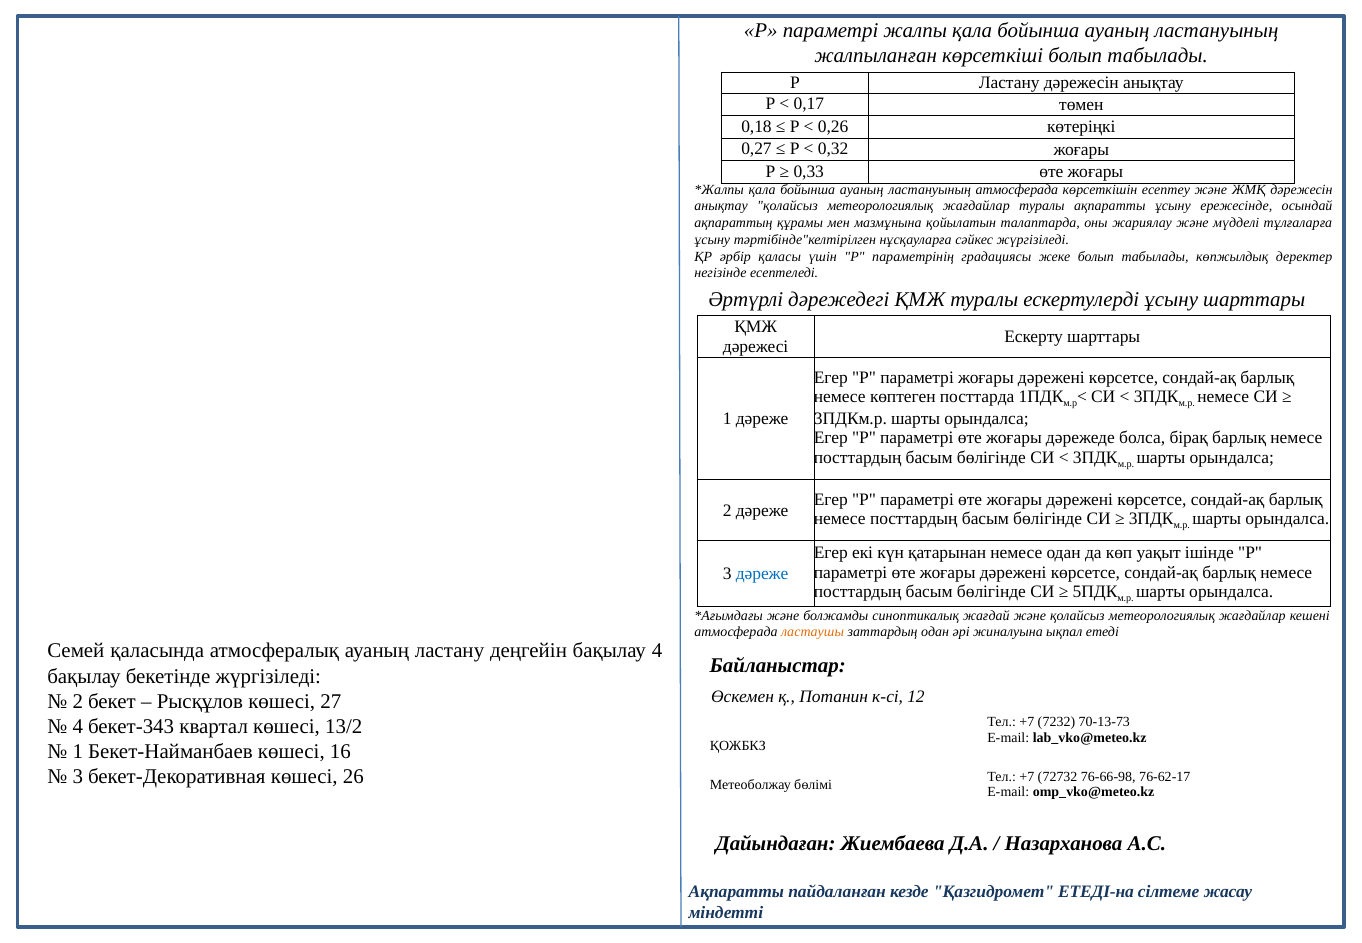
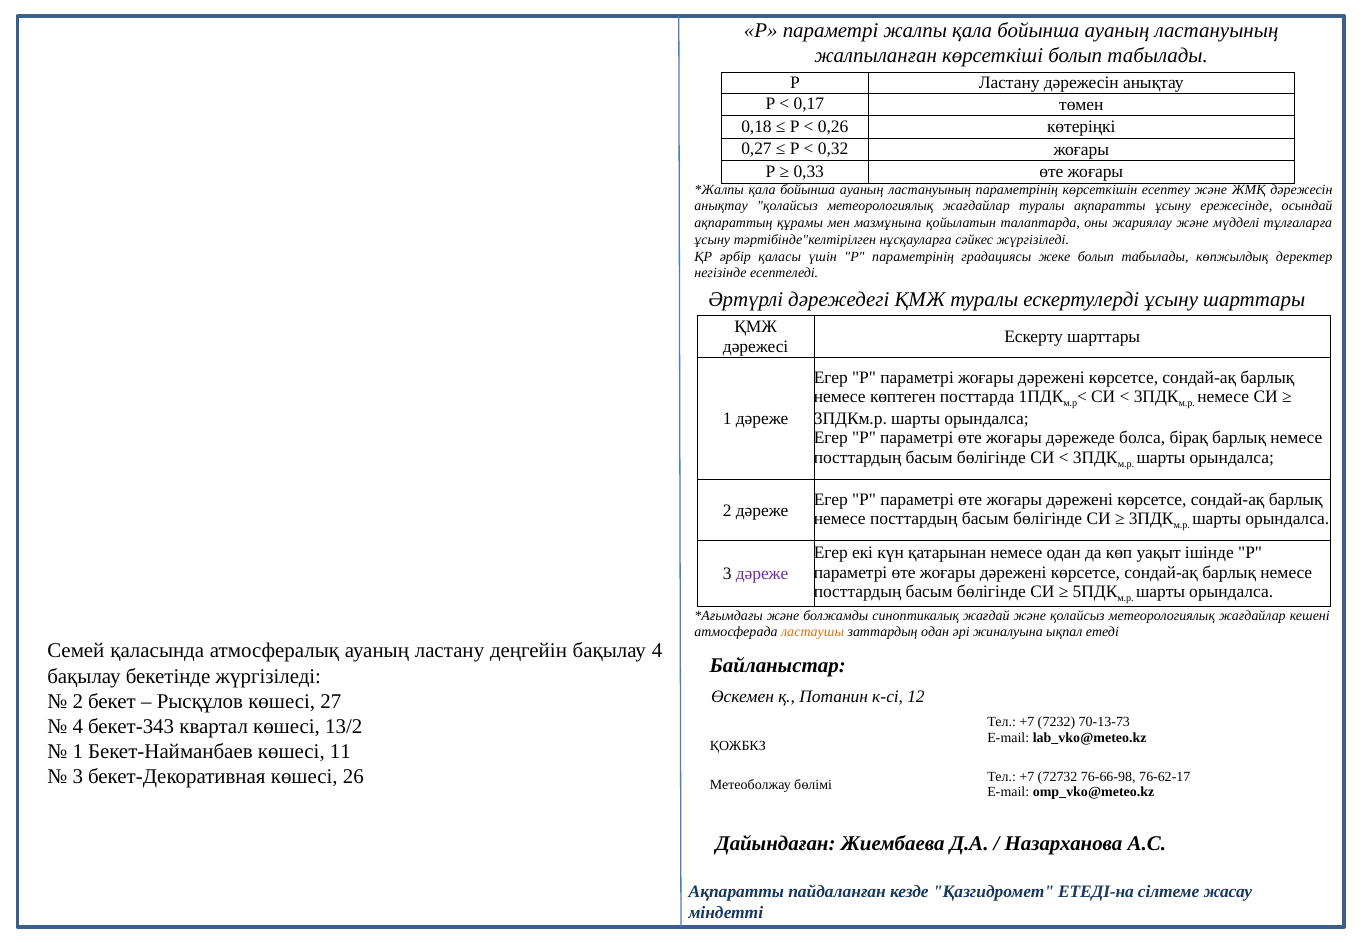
ластануының атмосферада: атмосферада -> параметрінің (1017, 190)
дәреже colour: blue -> purple (762, 574)
16: 16 -> 11 (340, 751)
